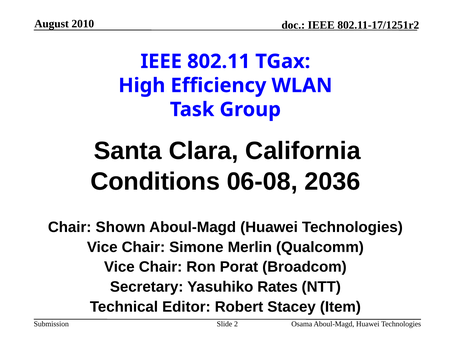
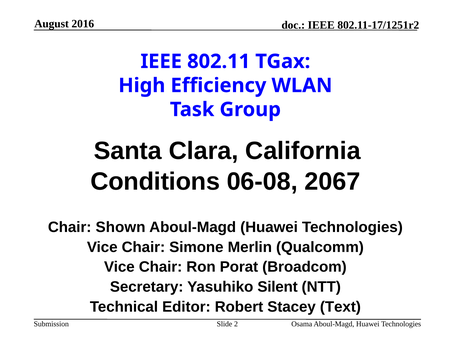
2010: 2010 -> 2016 (83, 24)
2036: 2036 -> 2067 (332, 182)
Rates: Rates -> Silent (278, 287)
Item: Item -> Text (340, 307)
